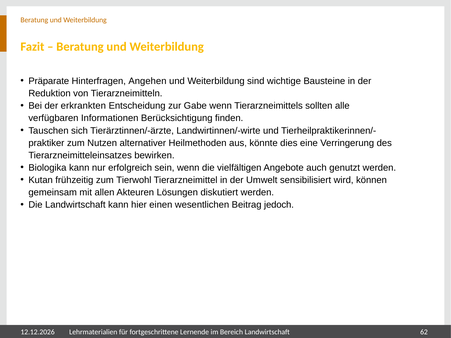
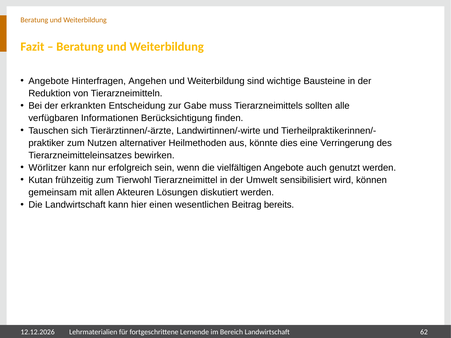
Präparate: Präparate -> Angebote (49, 81)
Gabe wenn: wenn -> muss (221, 106)
Biologika: Biologika -> Wörlitzer (47, 168)
jedoch: jedoch -> bereits (279, 205)
